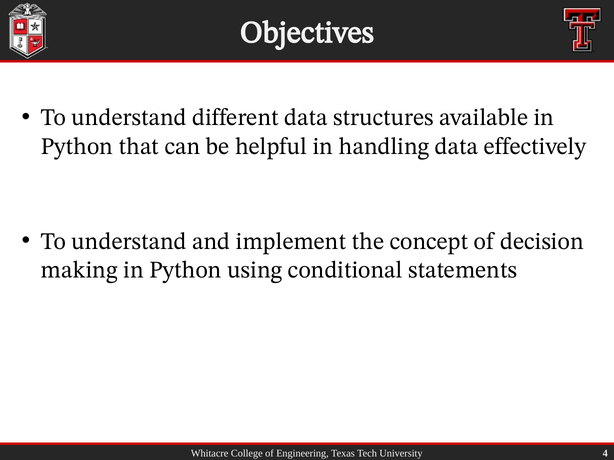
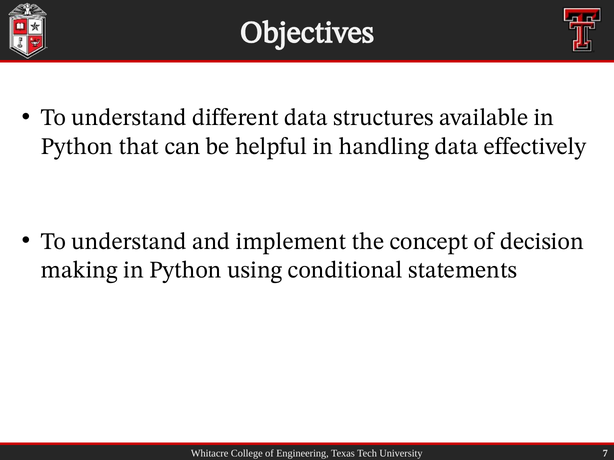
4: 4 -> 7 (605, 454)
